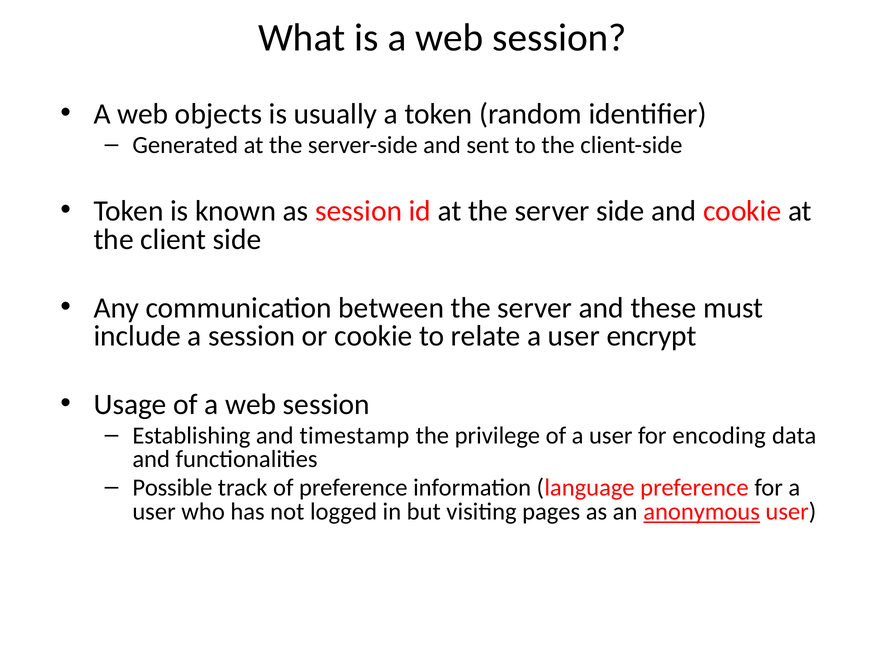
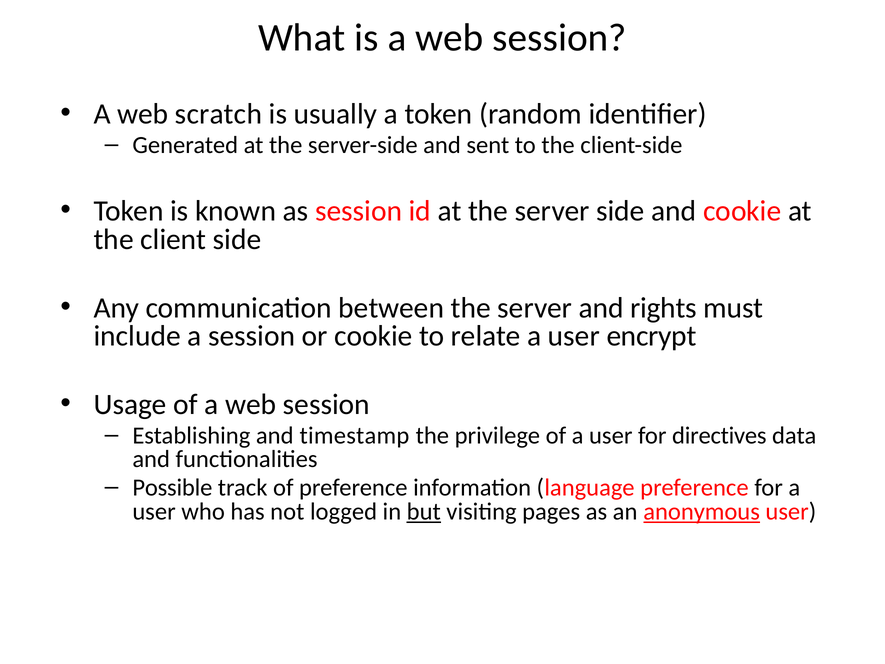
objects: objects -> scratch (219, 114)
these: these -> rights (664, 308)
encoding: encoding -> directives (719, 435)
but underline: none -> present (424, 511)
